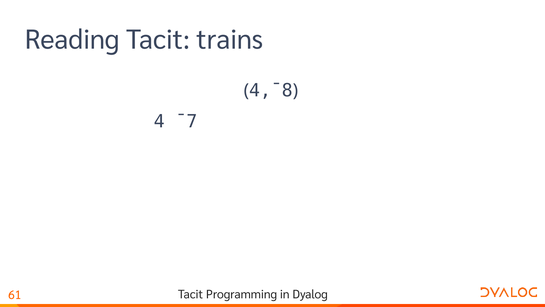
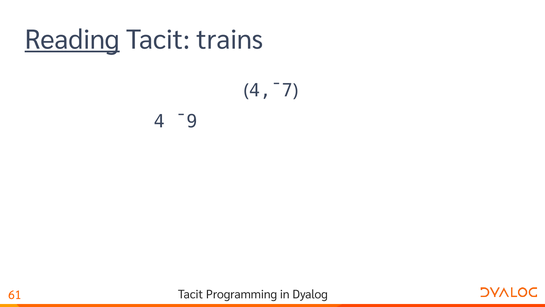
Reading underline: none -> present (72, 40)
4,¯8: 4,¯8 -> 4,¯7 (271, 90)
¯7: ¯7 -> ¯9 (187, 121)
